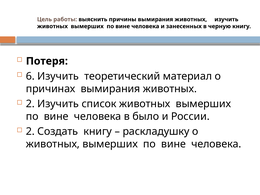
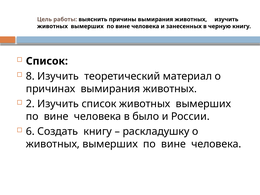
Потеря: Потеря -> Список (47, 61)
6: 6 -> 8 (30, 76)
2: 2 -> 6 (30, 132)
